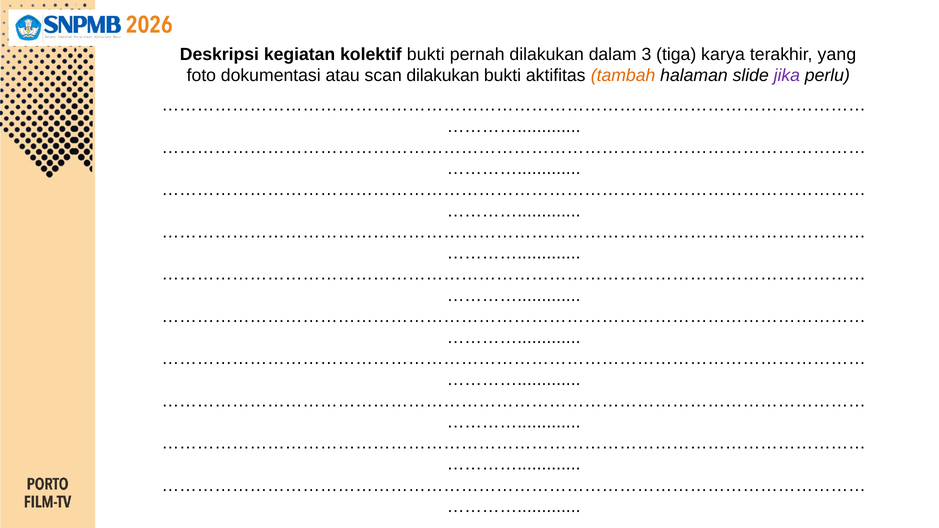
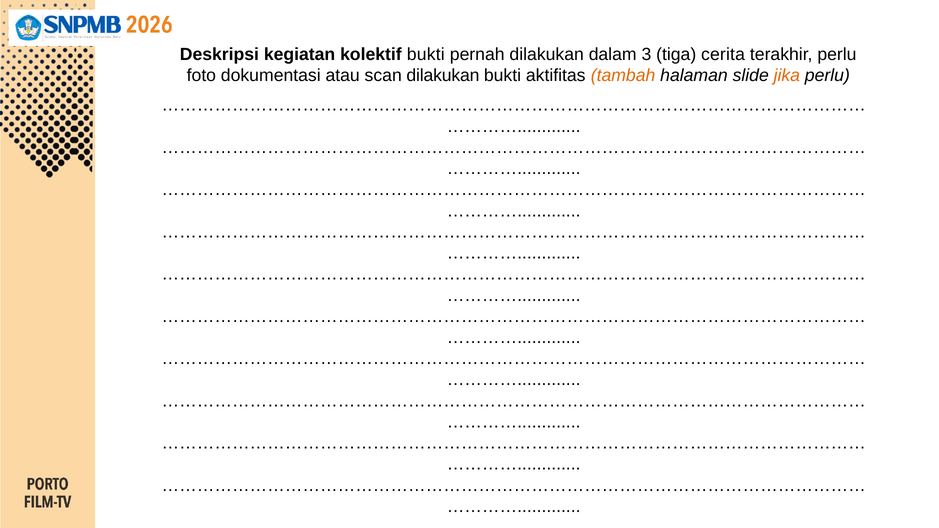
karya: karya -> cerita (723, 55)
terakhir yang: yang -> perlu (837, 55)
jika colour: purple -> orange (787, 76)
